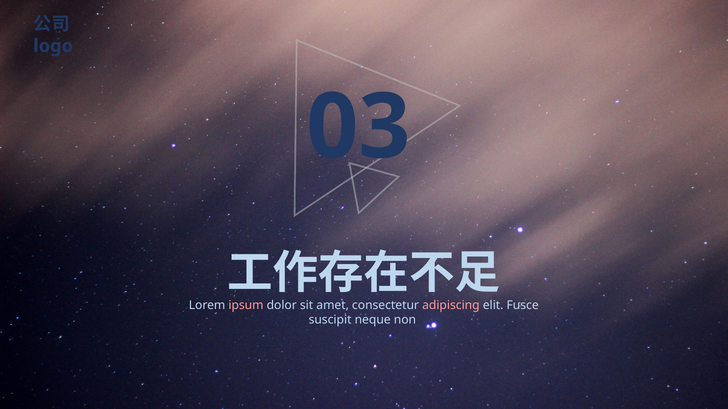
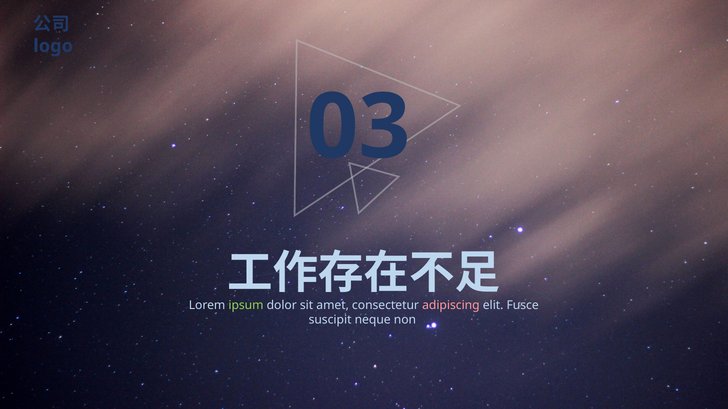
ipsum colour: pink -> light green (246, 305)
